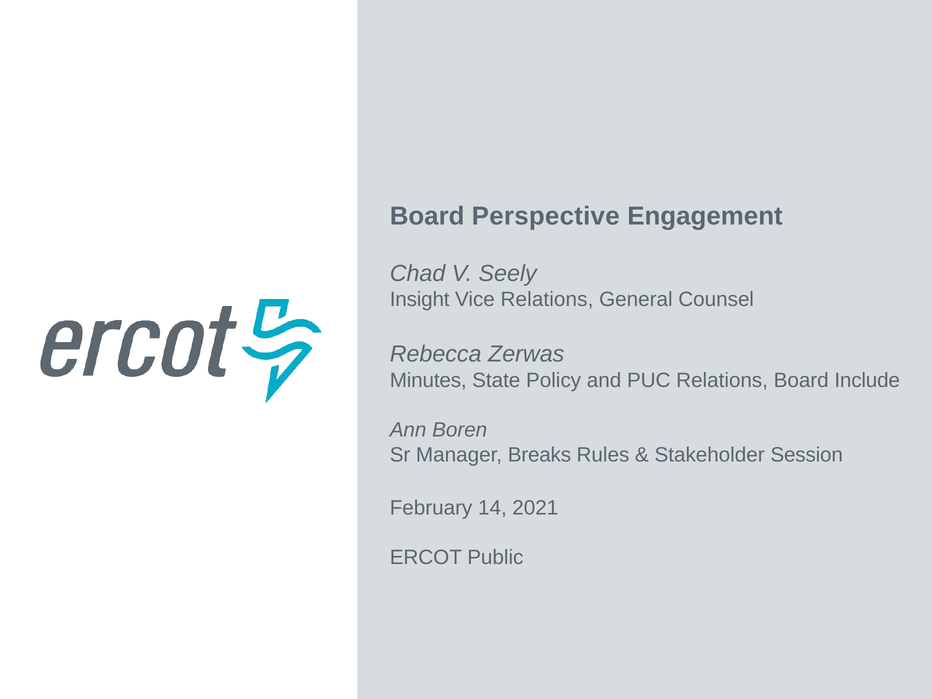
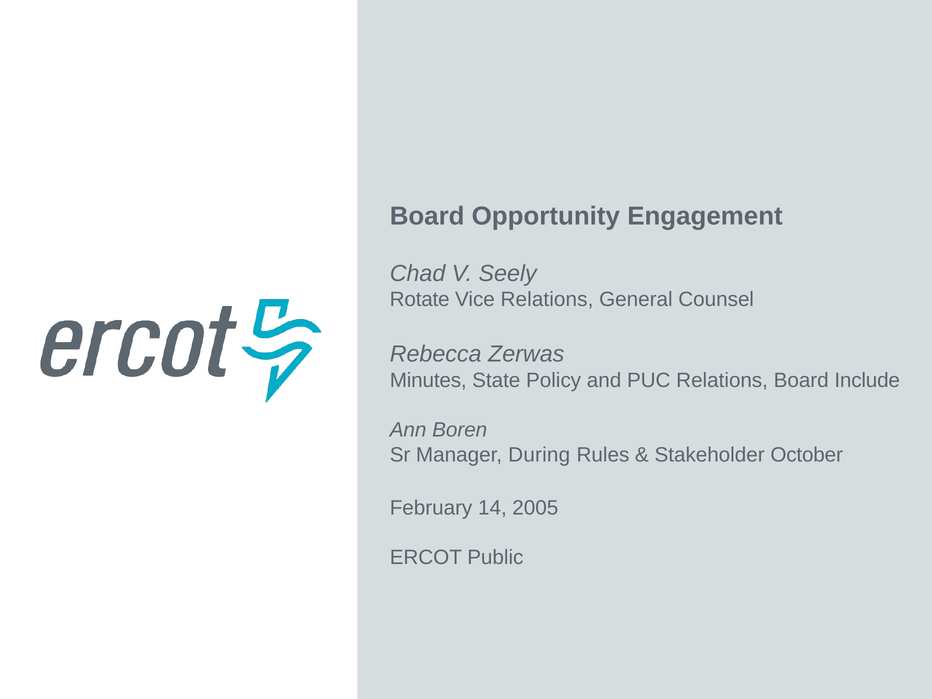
Perspective: Perspective -> Opportunity (546, 216)
Insight: Insight -> Rotate (420, 300)
Breaks: Breaks -> During (539, 455)
Session: Session -> October (807, 455)
2021: 2021 -> 2005 (535, 508)
